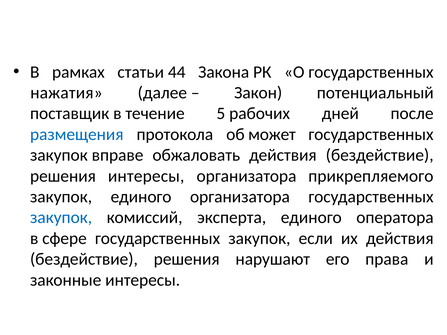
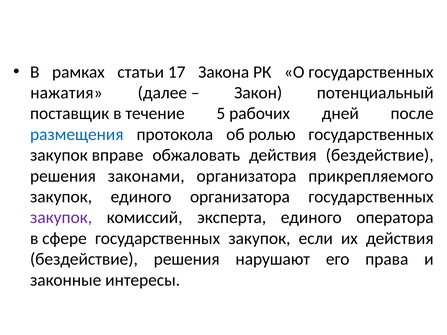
44: 44 -> 17 (177, 72)
может: может -> ролью (272, 134)
решения интересы: интересы -> законами (146, 176)
закупок colour: blue -> purple (61, 218)
